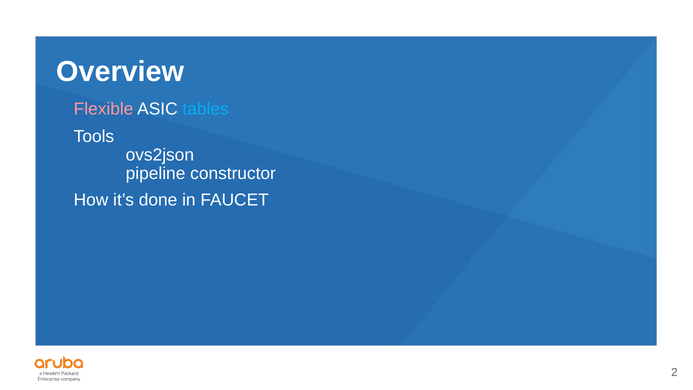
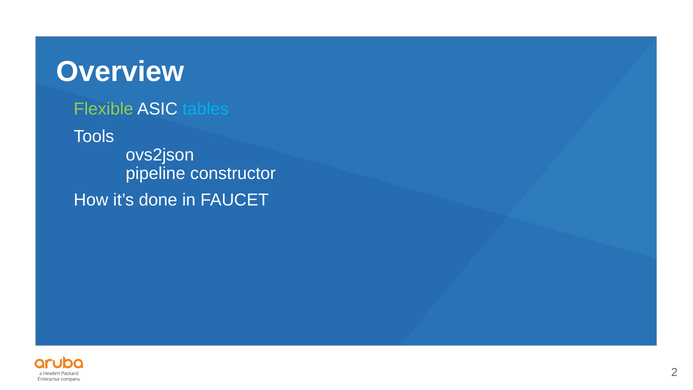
Flexible colour: pink -> light green (104, 109)
